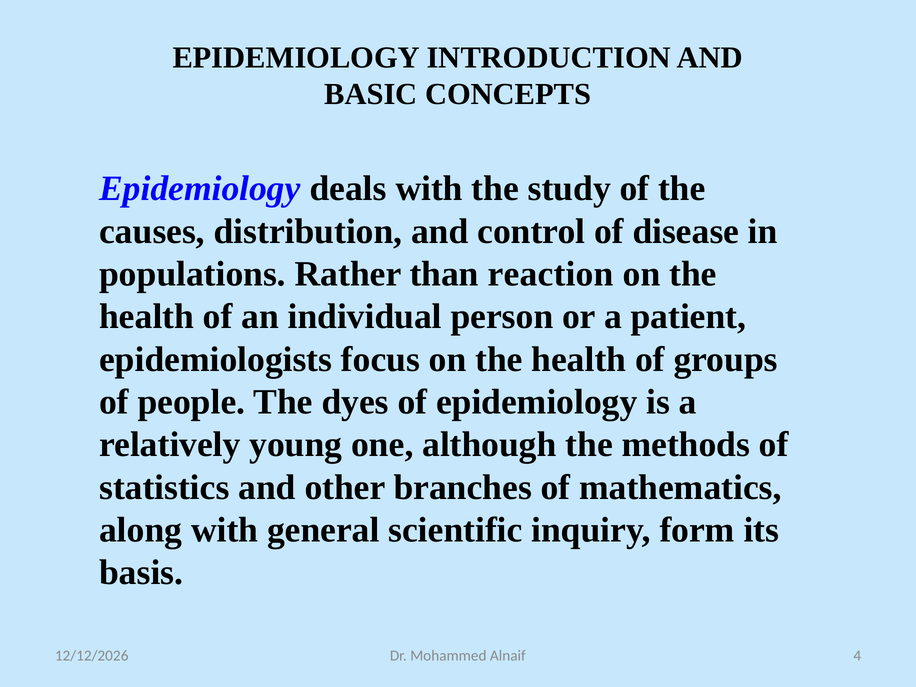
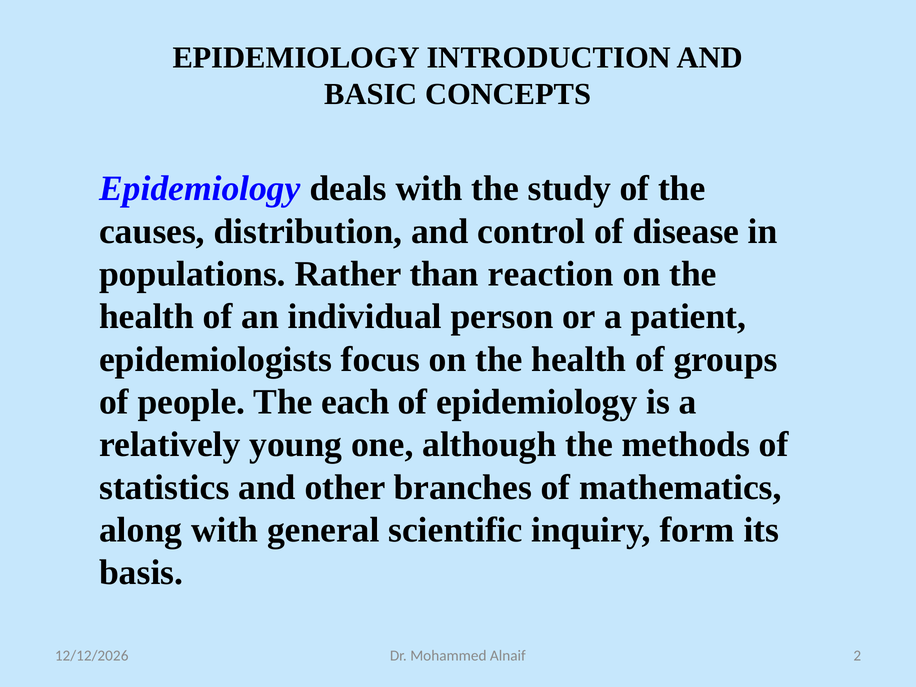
dyes: dyes -> each (355, 402)
4: 4 -> 2 (857, 656)
